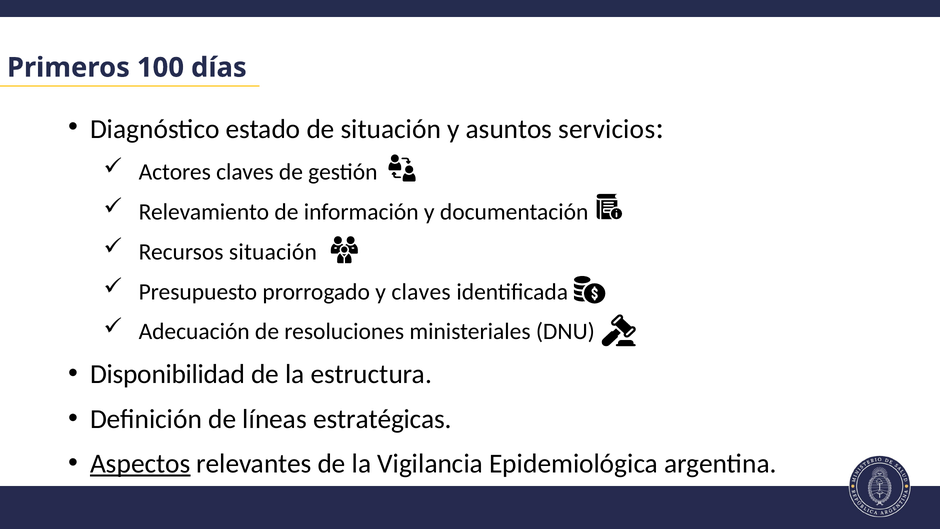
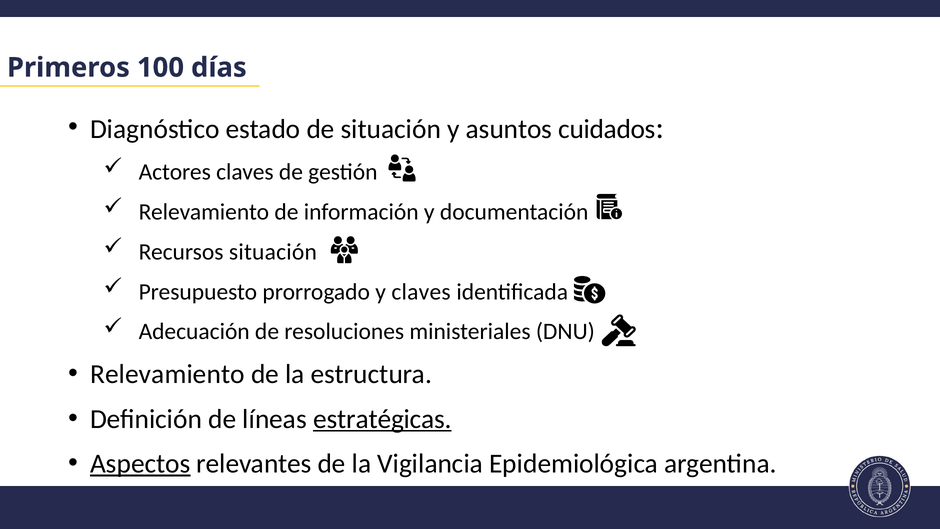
servicios: servicios -> cuidados (607, 129)
Disponibilidad: Disponibilidad -> Relevamiento (167, 374)
estratégicas underline: none -> present (382, 419)
